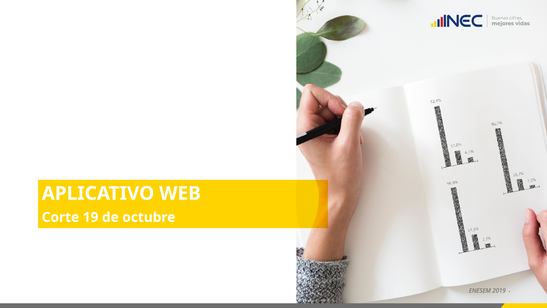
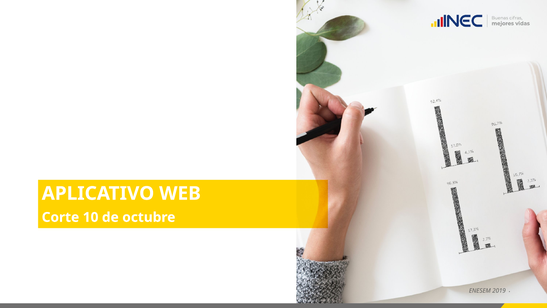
19: 19 -> 10 (91, 217)
